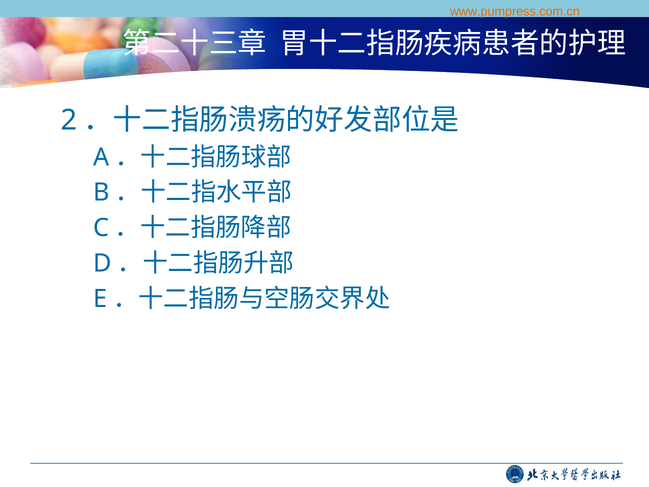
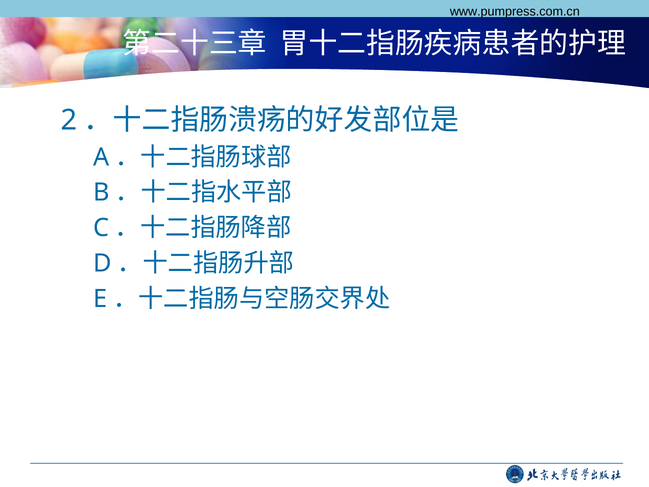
www.pumpress.com.cn colour: orange -> black (515, 12)
